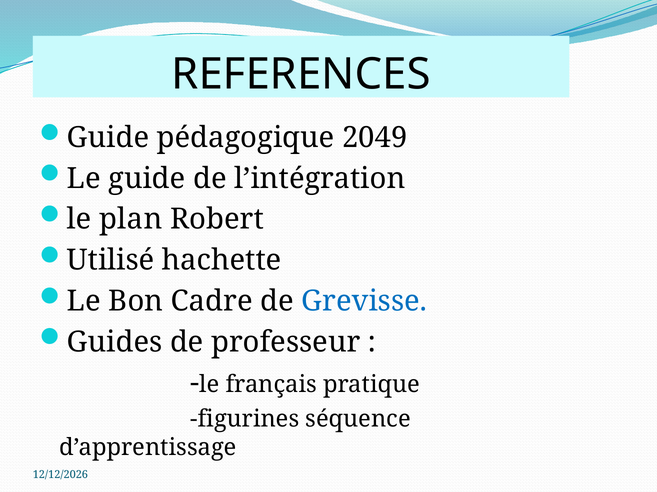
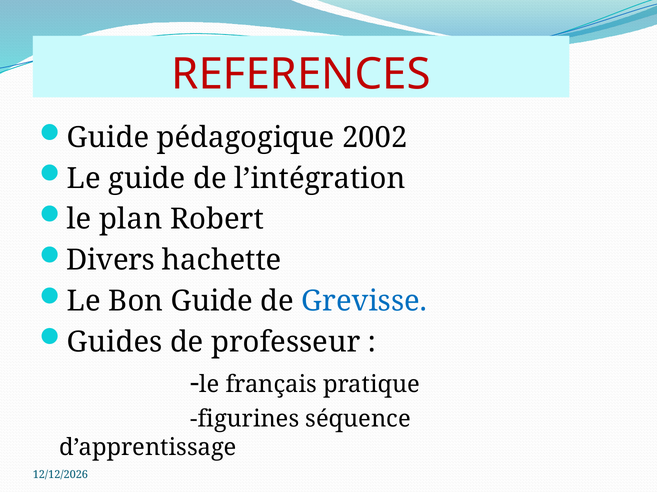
REFERENCES colour: black -> red (301, 74)
2049: 2049 -> 2002 (375, 138)
Utilisé: Utilisé -> Divers (111, 261)
Bon Cadre: Cadre -> Guide (212, 301)
